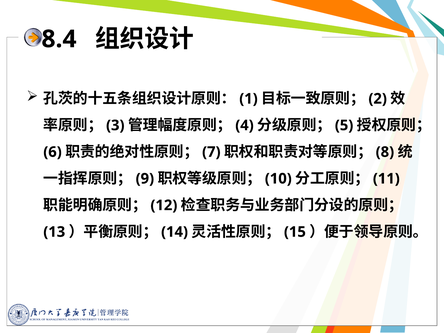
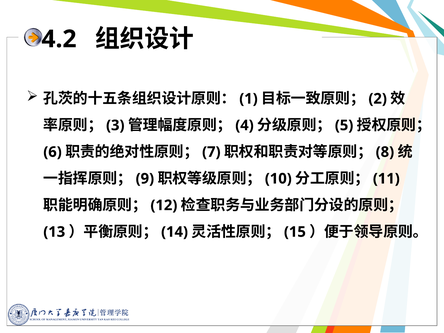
8.4: 8.4 -> 4.2 (59, 39)
